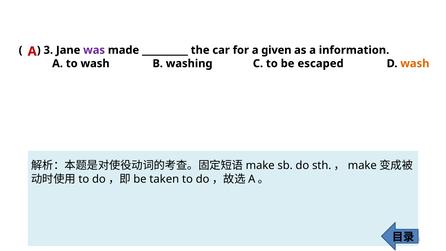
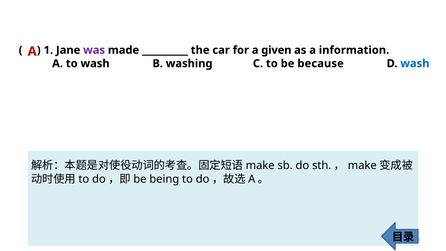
3: 3 -> 1 (48, 50)
escaped: escaped -> because (321, 63)
wash colour: orange -> blue (415, 63)
taken: taken -> being (164, 179)
